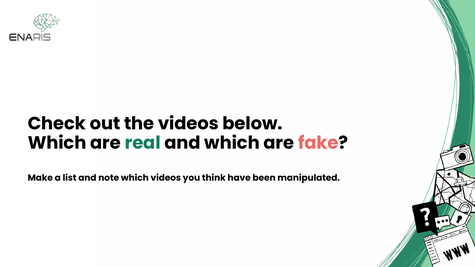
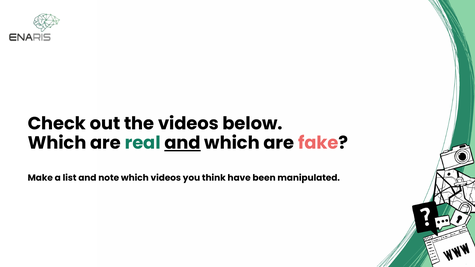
and underline: none -> present (182, 143)
